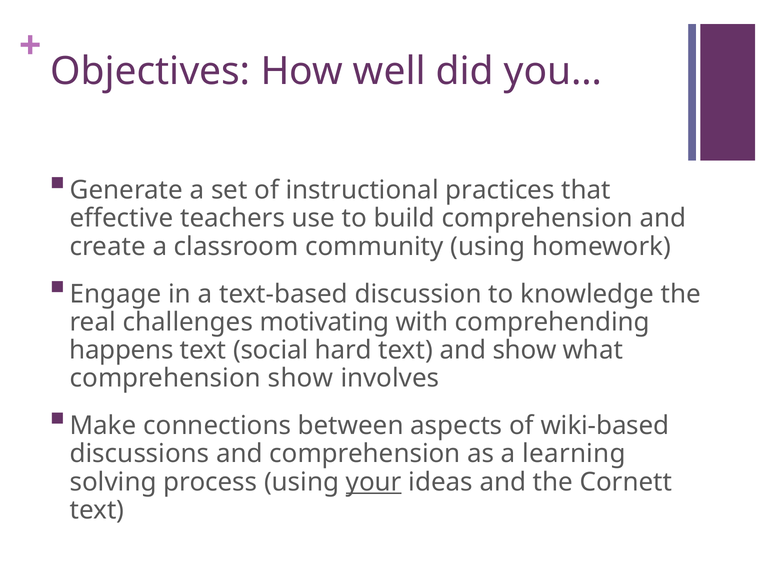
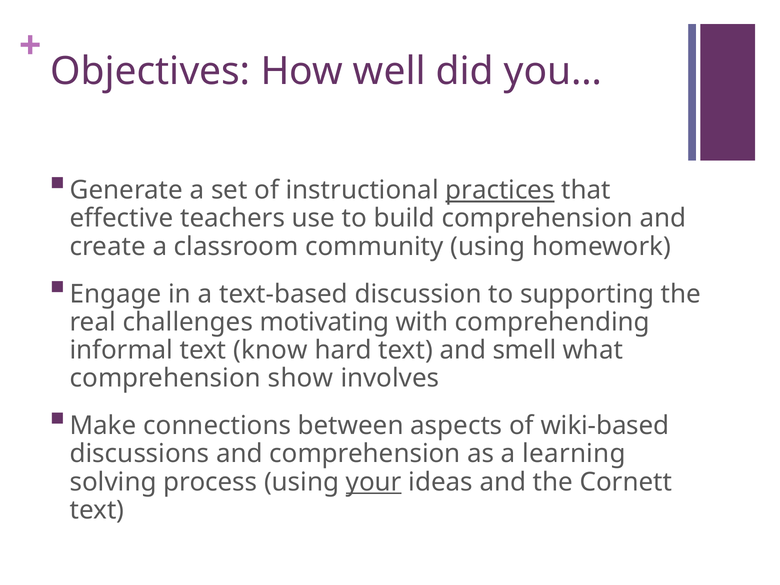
practices underline: none -> present (500, 190)
knowledge: knowledge -> supporting (587, 294)
happens: happens -> informal (121, 350)
social: social -> know (270, 350)
and show: show -> smell (525, 350)
